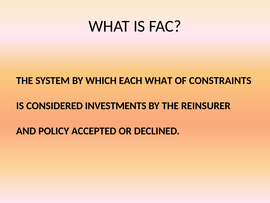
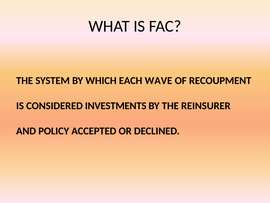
EACH WHAT: WHAT -> WAVE (158, 80)
CONSTRAINTS: CONSTRAINTS -> RECOUPMENT (220, 80)
